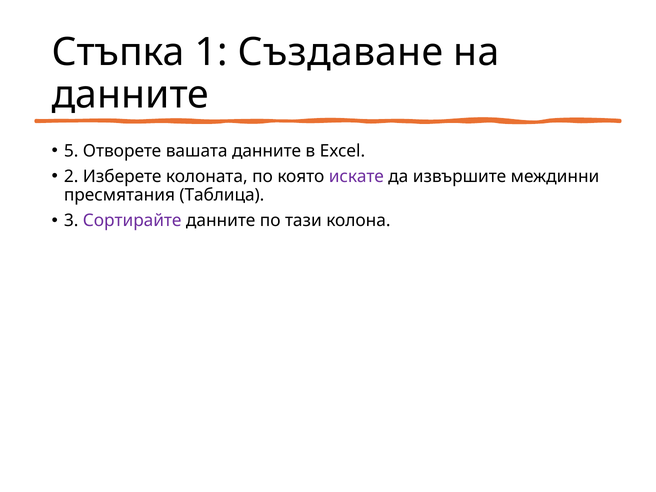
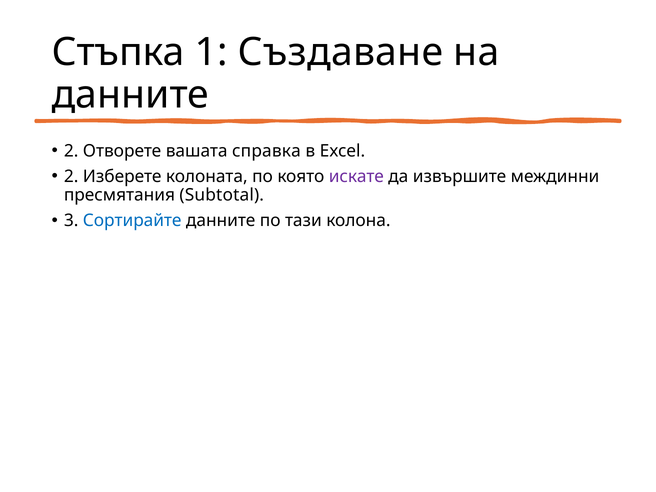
5: 5 -> 2 (71, 151)
вашата данните: данните -> справка (266, 151)
Таблица: Таблица -> Subtotal (222, 195)
Сортирайте colour: purple -> blue (132, 221)
